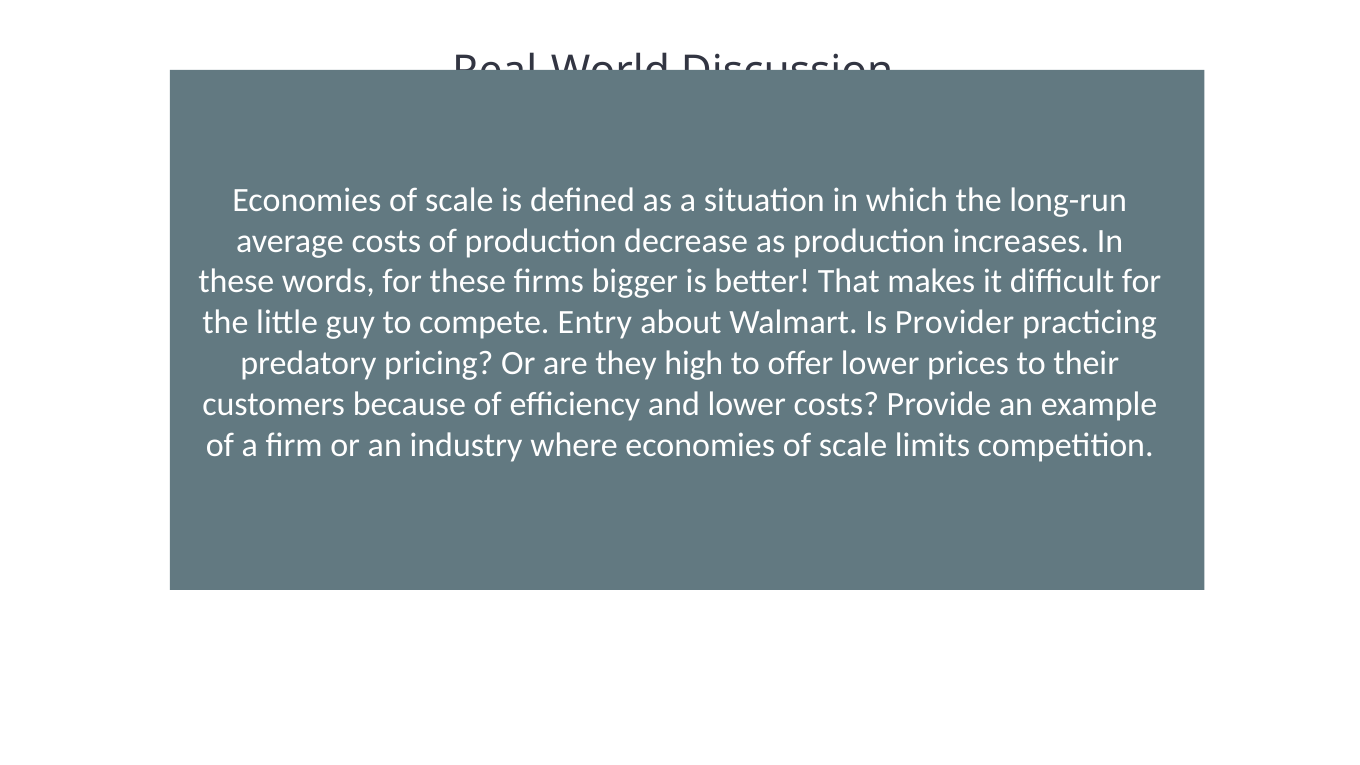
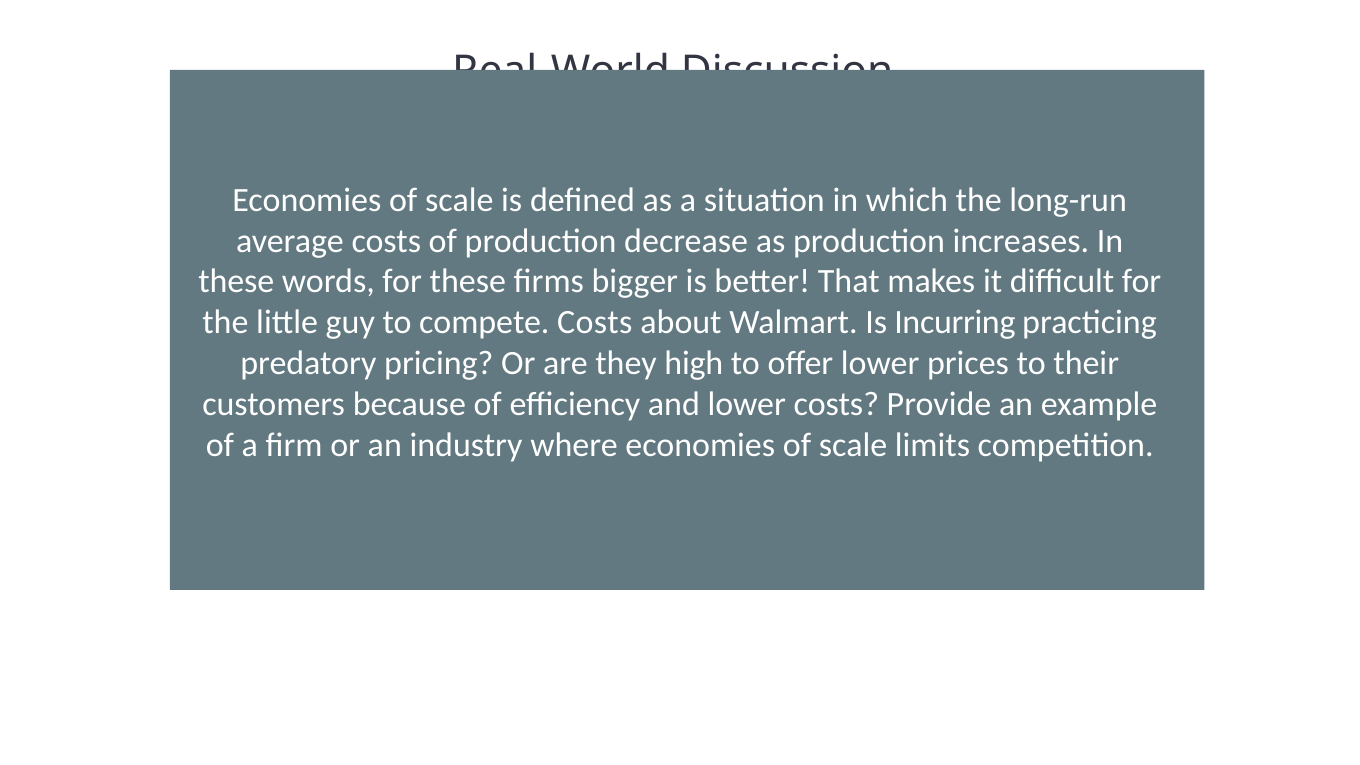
compete Entry: Entry -> Costs (595, 322)
Provider: Provider -> Incurring (955, 322)
